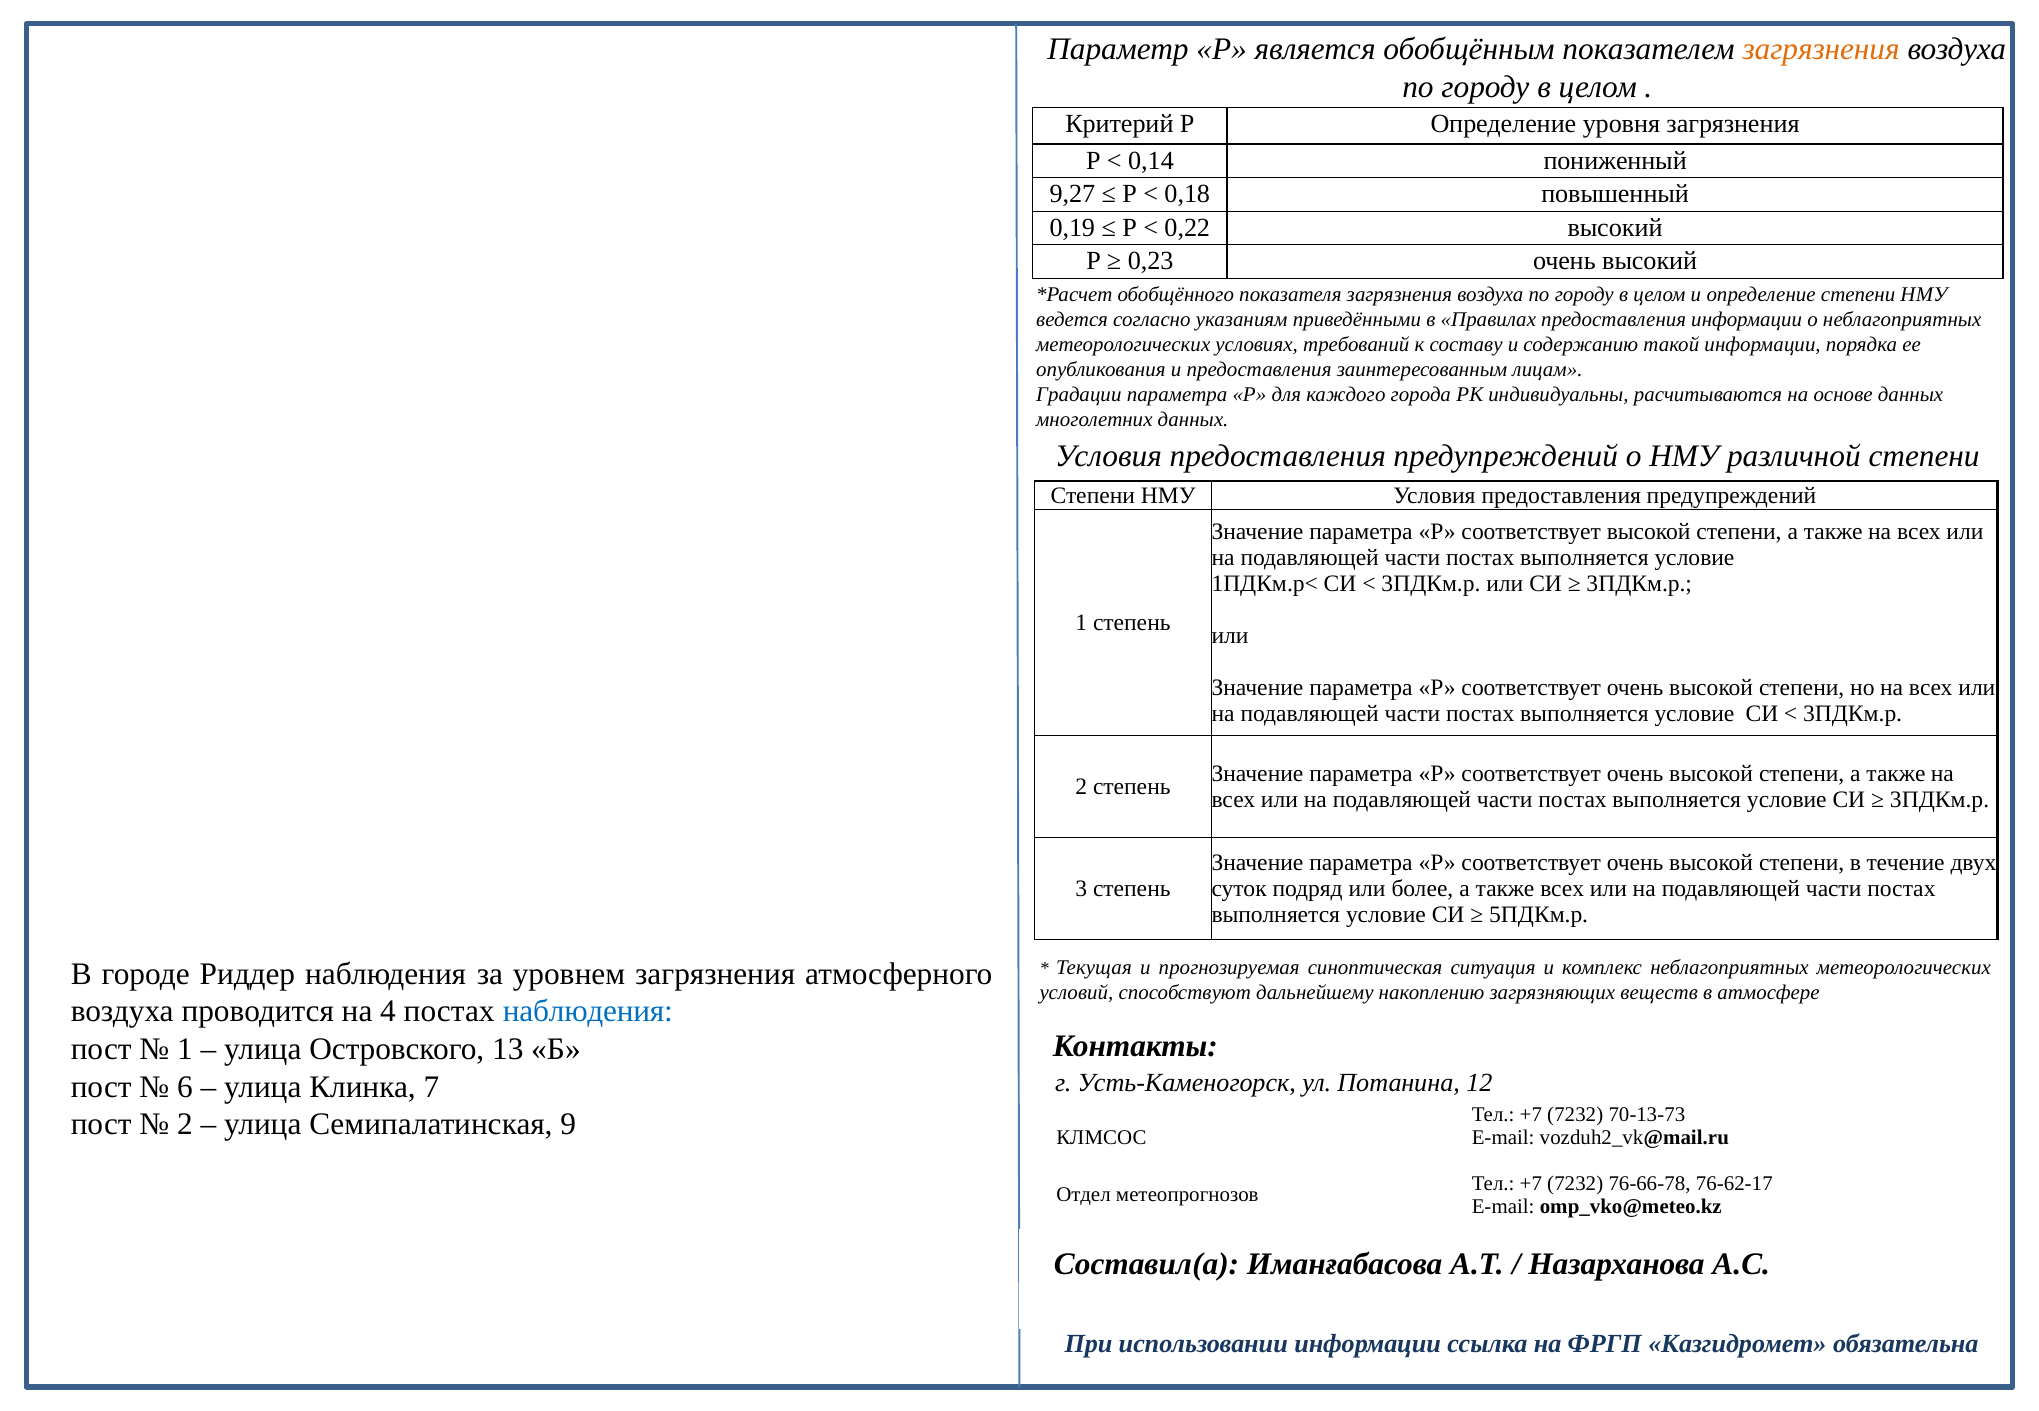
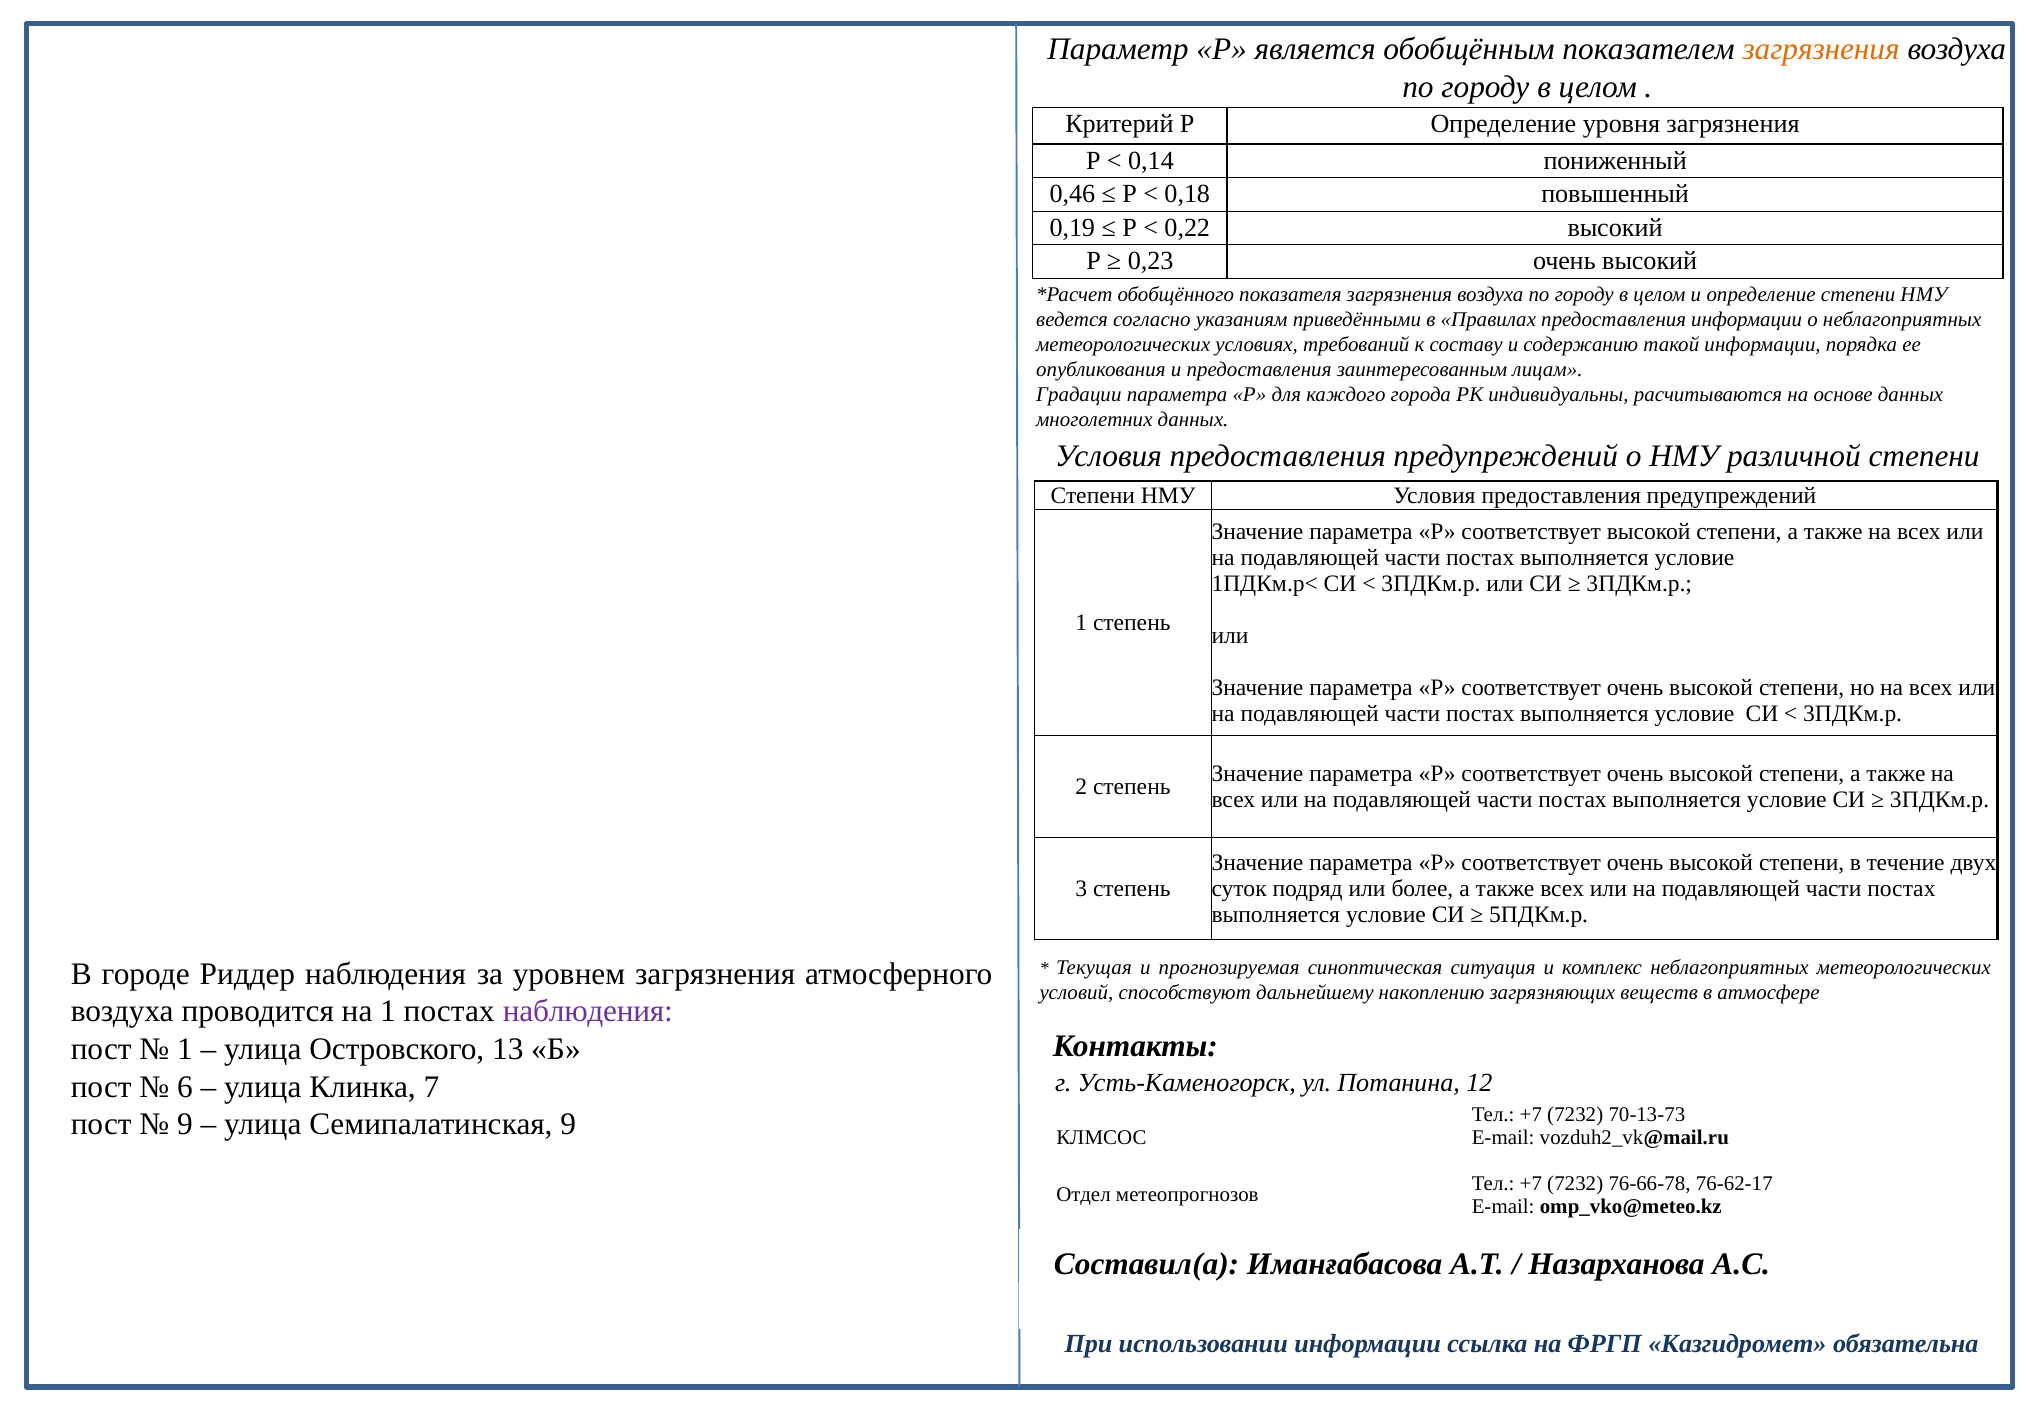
9,27: 9,27 -> 0,46 (1072, 194)
на 4: 4 -> 1 (388, 1012)
наблюдения colour: blue -> purple (588, 1012)
2: 2 -> 9 (185, 1125)
